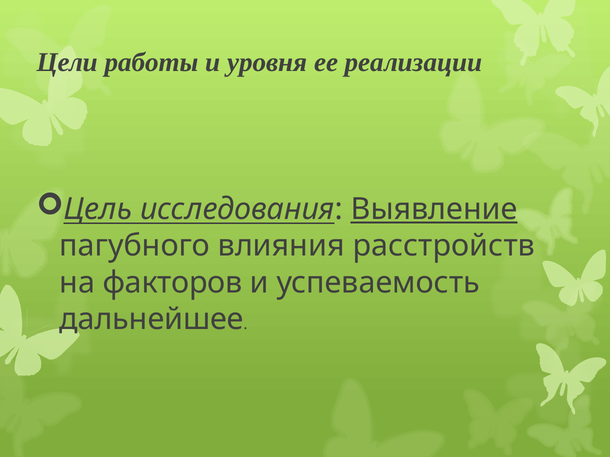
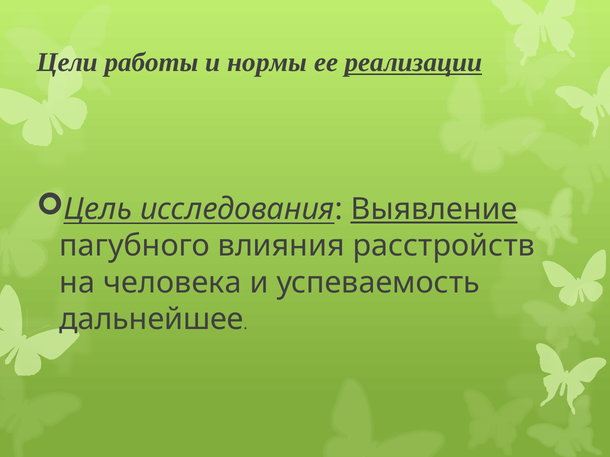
уровня: уровня -> нормы (267, 62)
реализации underline: none -> present (414, 62)
факторов: факторов -> человека (172, 283)
